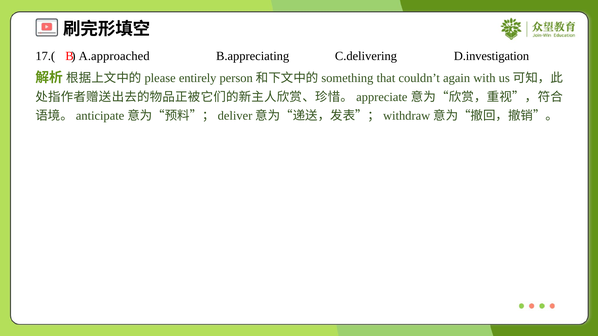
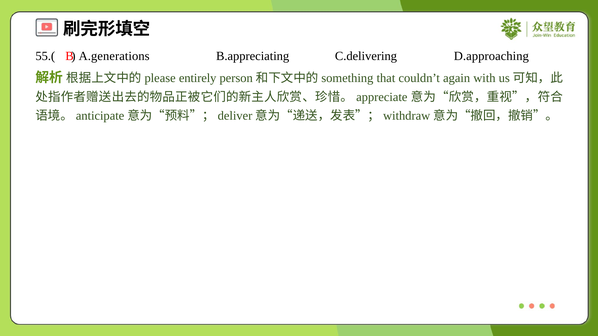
17.(: 17.( -> 55.( (45, 56)
A.approached: A.approached -> A.generations (114, 56)
D.investigation: D.investigation -> D.approaching (491, 56)
